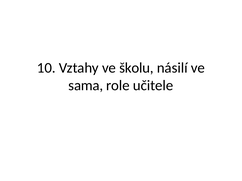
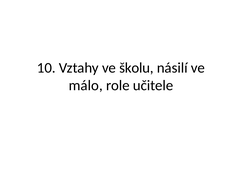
sama: sama -> málo (86, 86)
